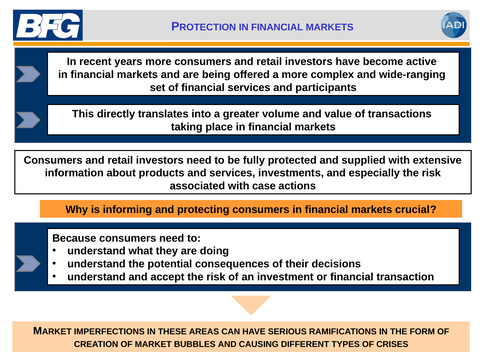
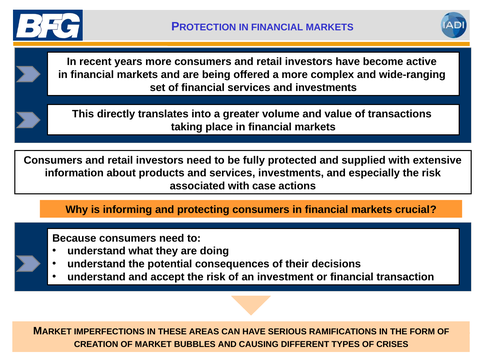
and participants: participants -> investments (326, 88)
